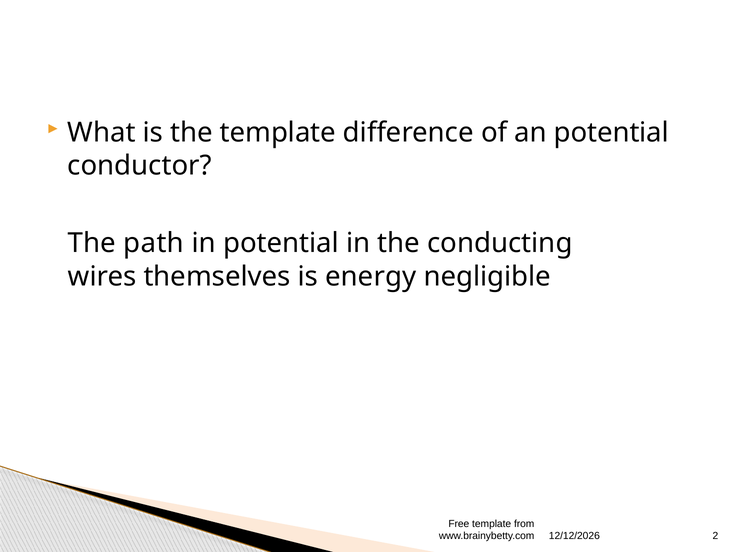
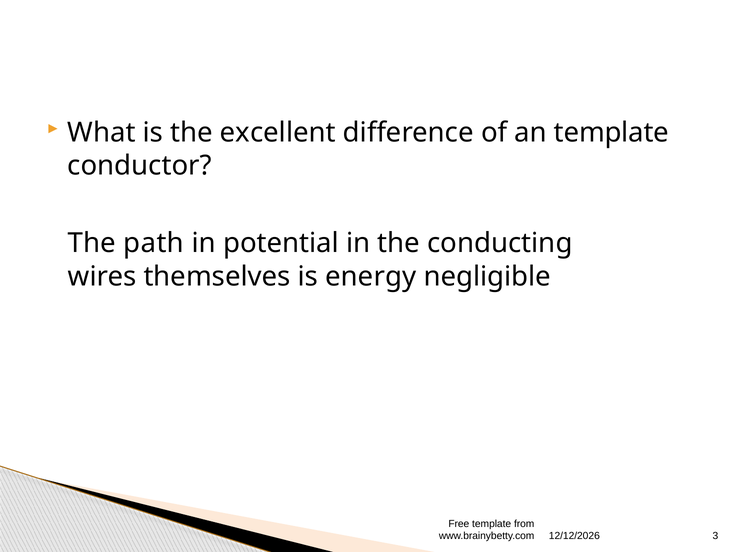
the template: template -> excellent (278, 133)
an potential: potential -> template (611, 133)
2: 2 -> 3 (715, 536)
